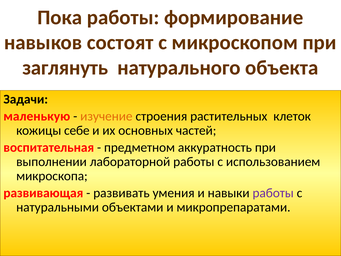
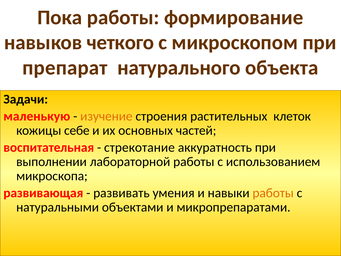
состоят: состоят -> четкого (120, 43)
заглянуть: заглянуть -> препарат (65, 68)
предметном: предметном -> стрекотание (139, 147)
работы colour: purple -> orange (273, 193)
